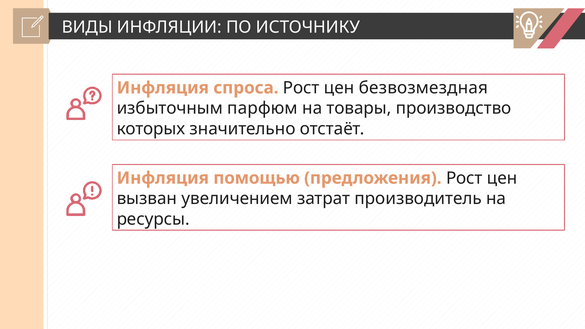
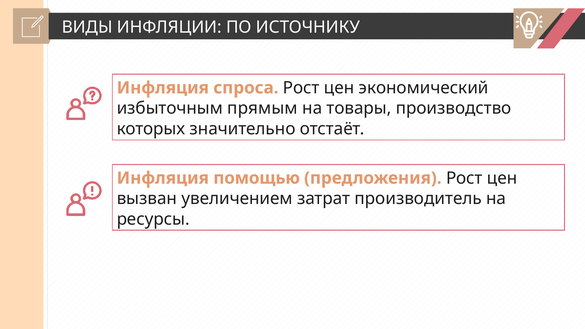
безвозмездная: безвозмездная -> экономический (424, 88)
парфюм: парфюм -> прямым (263, 108)
